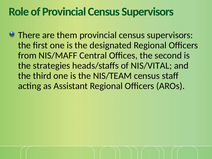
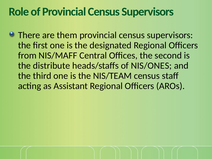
strategies: strategies -> distribute (52, 66)
NIS/VITAL: NIS/VITAL -> NIS/ONES (151, 66)
